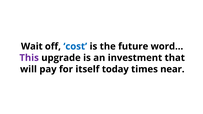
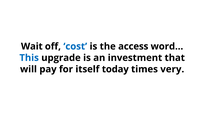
future: future -> access (133, 46)
This colour: purple -> blue (29, 58)
near: near -> very (172, 69)
